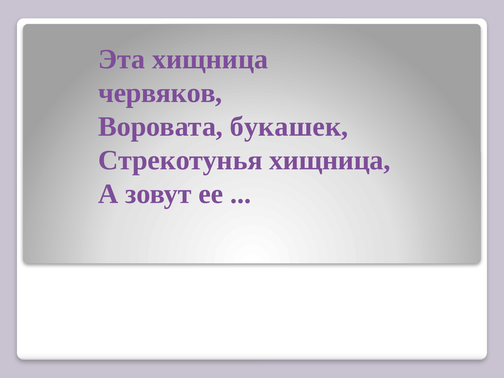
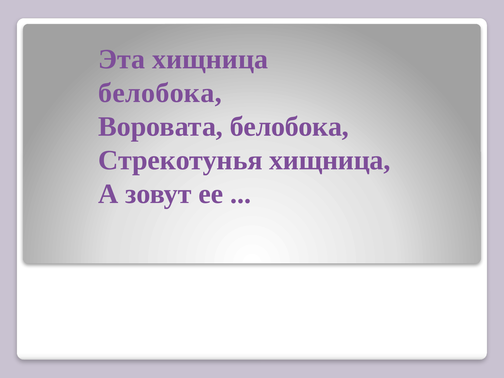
червяков: червяков -> белобока (160, 93)
Воровата букашек: букашек -> белобока (289, 127)
